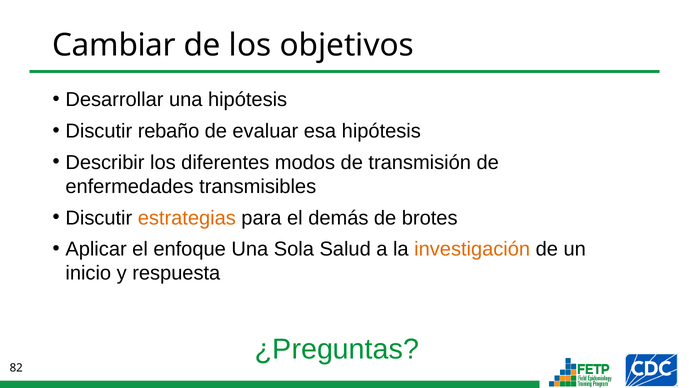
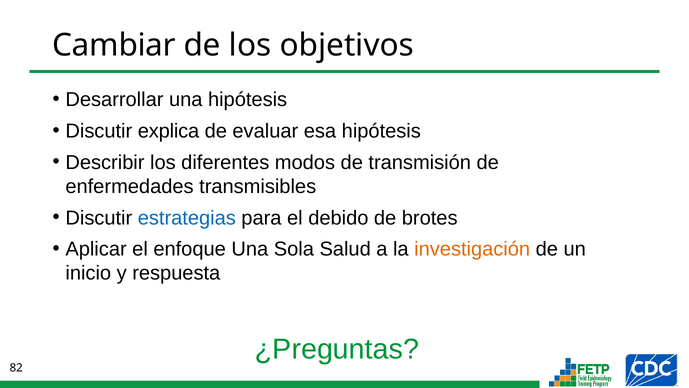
rebaño: rebaño -> explica (169, 131)
estrategias colour: orange -> blue (187, 218)
demás: demás -> debido (338, 218)
